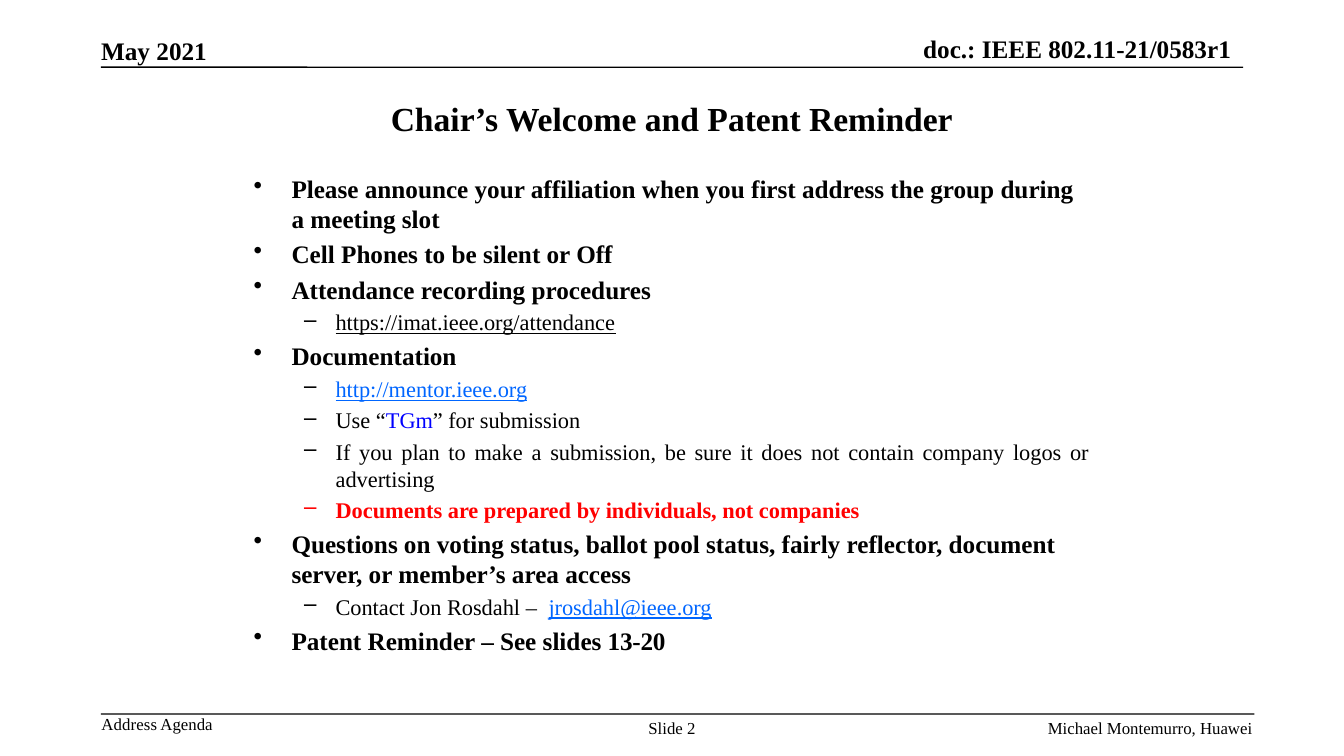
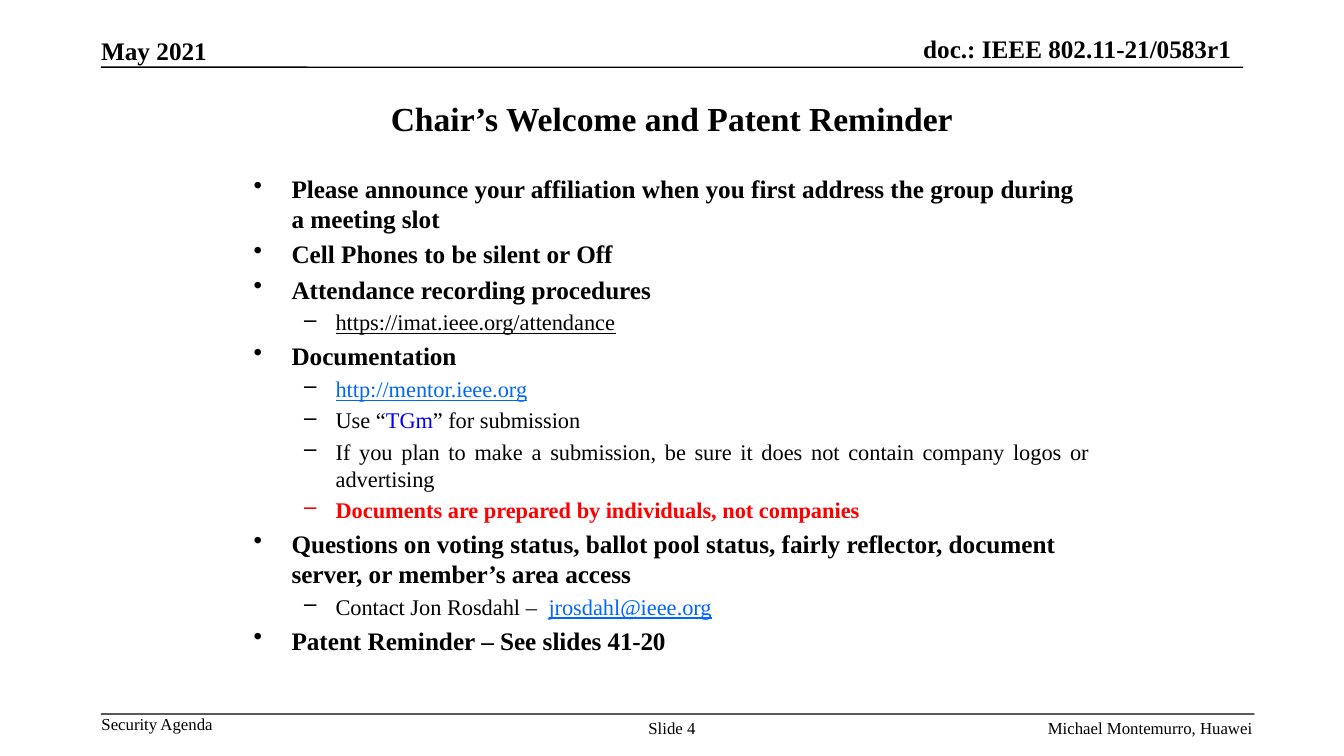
13-20: 13-20 -> 41-20 (637, 642)
Address: Address -> Security (129, 725)
2: 2 -> 4 (691, 729)
